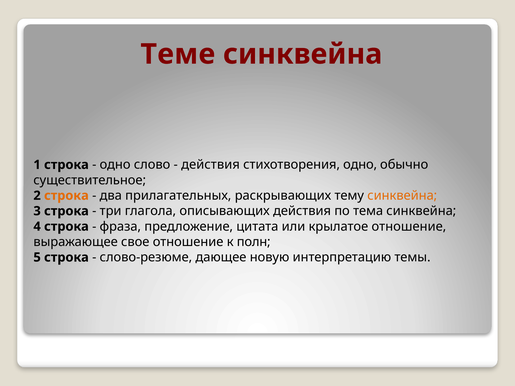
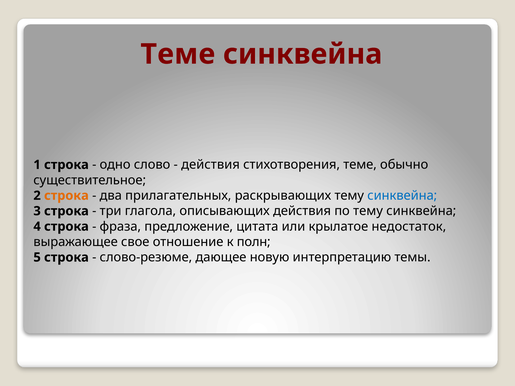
стихотворения одно: одно -> теме (360, 165)
синквейна colour: orange -> blue (402, 196)
по тема: тема -> тему (368, 211)
крылатое отношение: отношение -> недостаток (409, 227)
